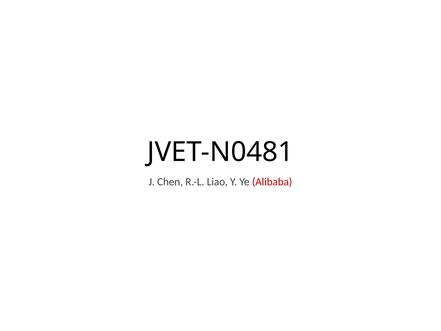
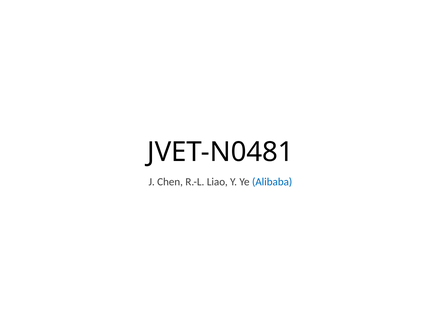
Alibaba colour: red -> blue (272, 182)
